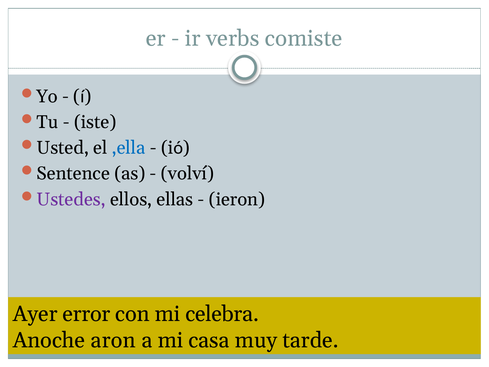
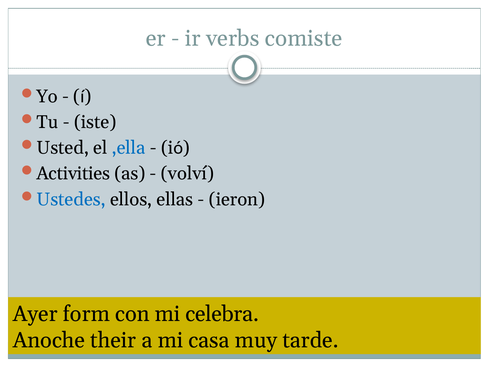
Sentence: Sentence -> Activities (73, 173)
Ustedes colour: purple -> blue (71, 199)
error: error -> form (86, 314)
aron: aron -> their (113, 340)
